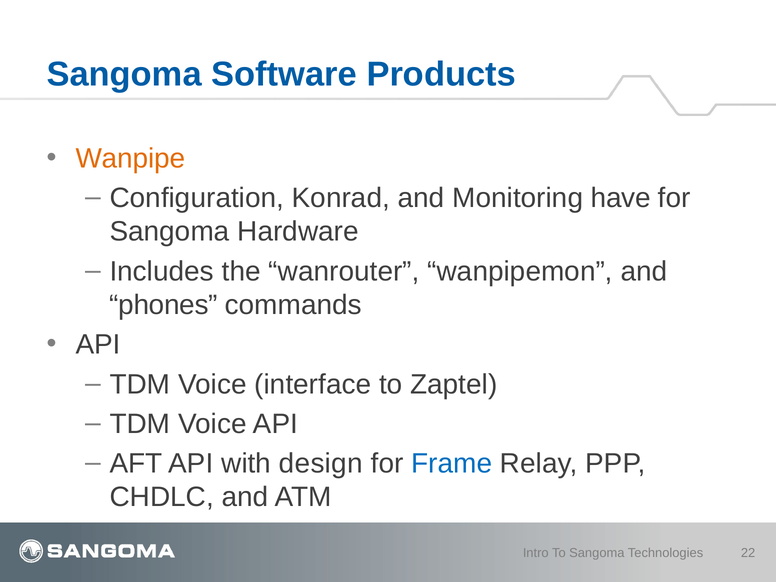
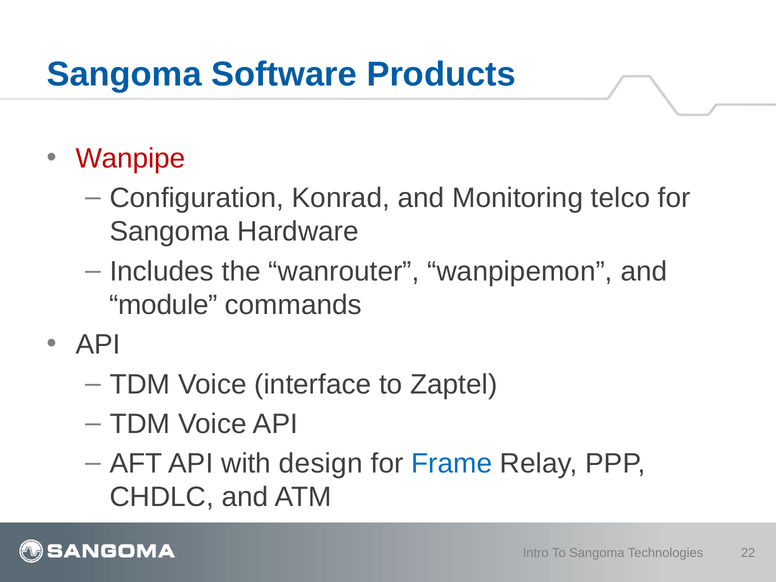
Wanpipe colour: orange -> red (131, 158)
have: have -> telco (621, 198)
phones: phones -> module (163, 305)
